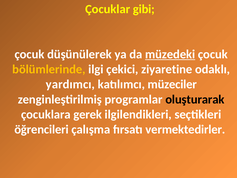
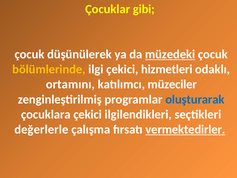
ziyaretine: ziyaretine -> hizmetleri (167, 69)
yardımcı: yardımcı -> ortamını (70, 84)
oluşturarak colour: black -> blue (195, 99)
çocuklara gerek: gerek -> çekici (88, 114)
öğrencileri: öğrencileri -> değerlerle (41, 129)
vermektedirler underline: none -> present (185, 129)
